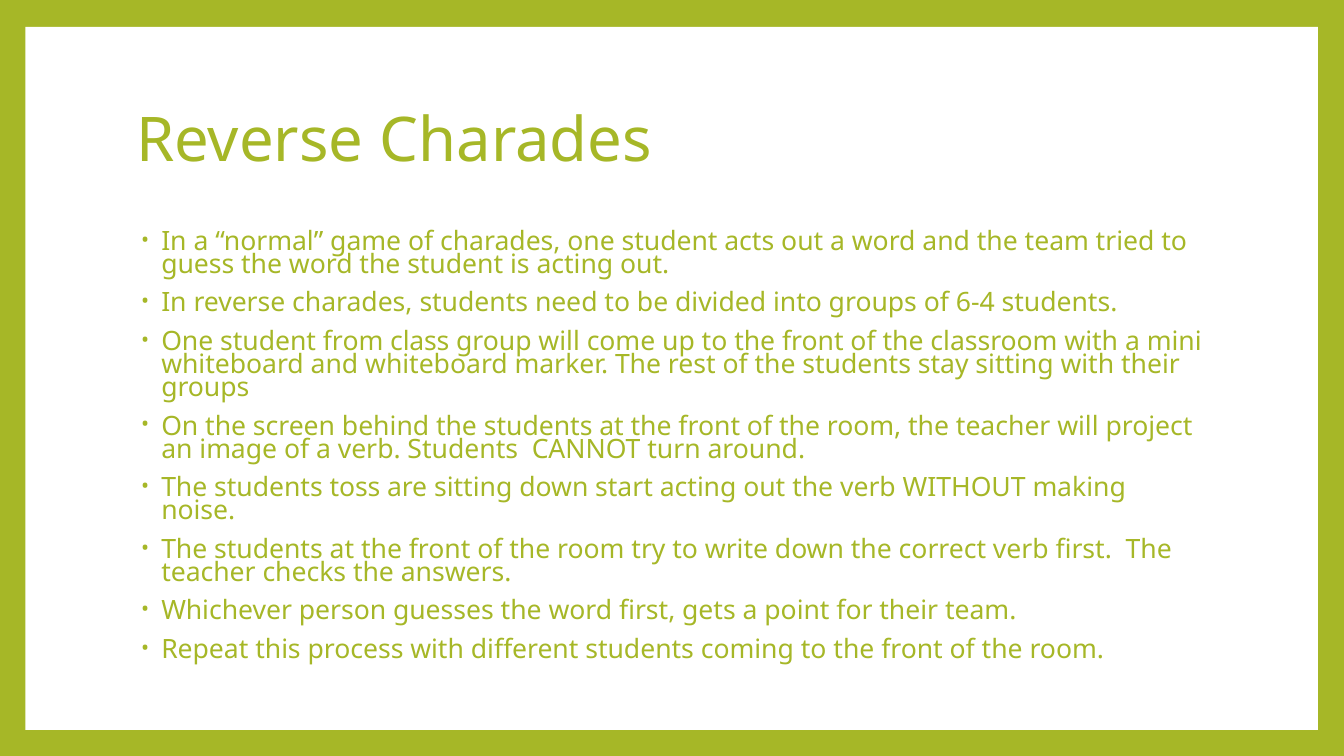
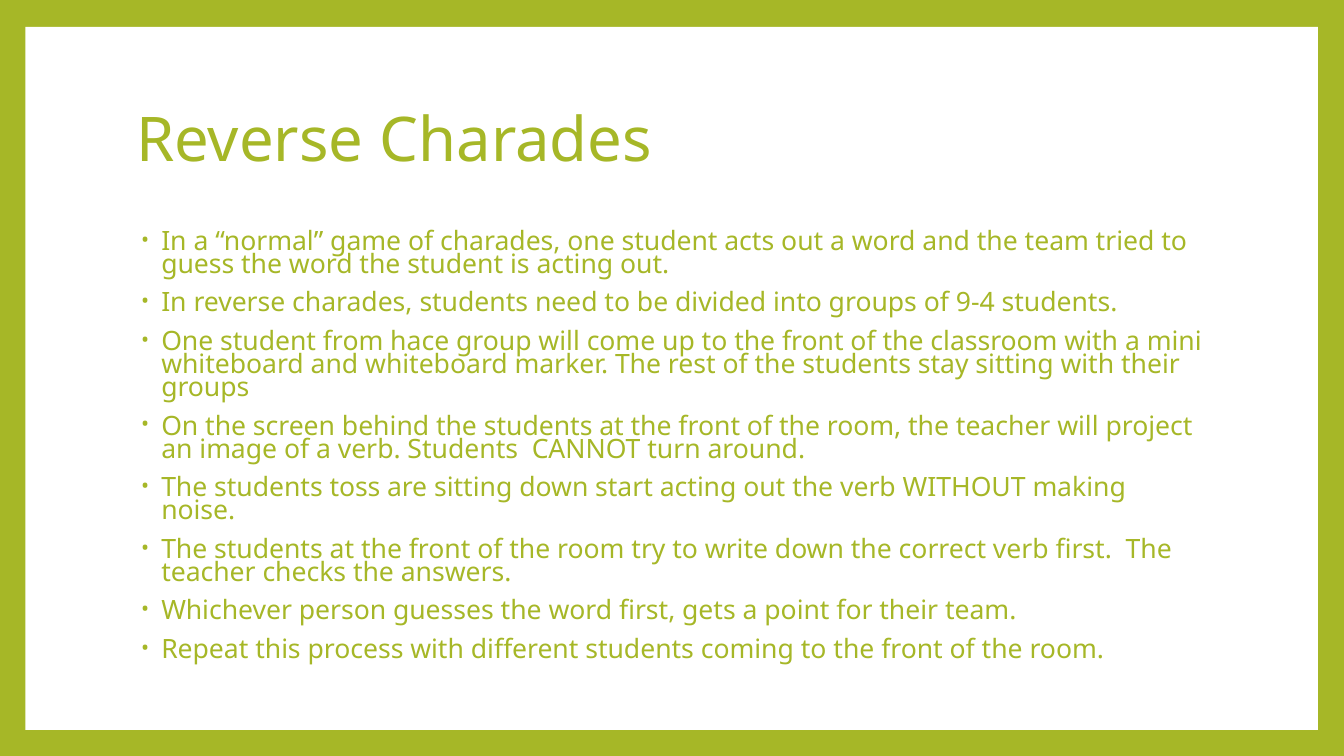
6-4: 6-4 -> 9-4 (975, 303)
class: class -> hace (420, 342)
